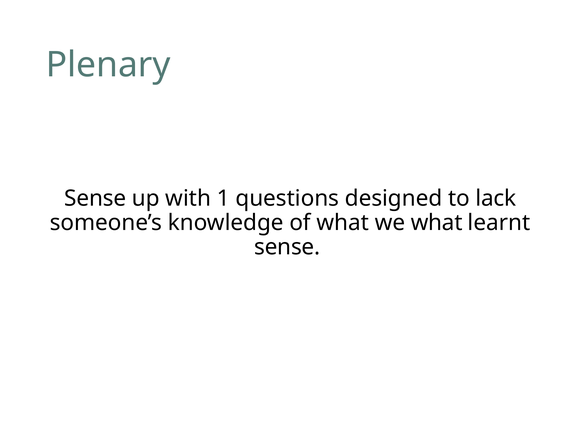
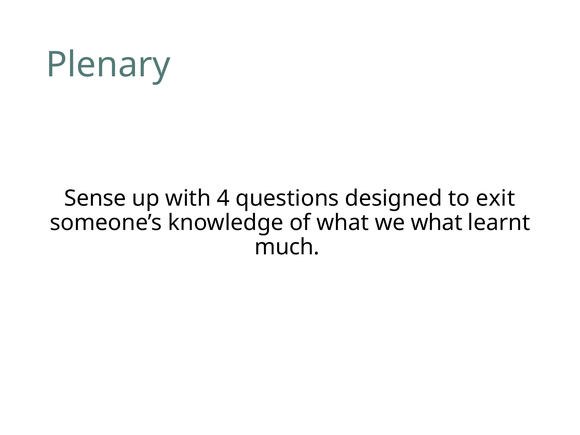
1: 1 -> 4 (223, 198)
lack: lack -> exit (496, 198)
sense: sense -> much (287, 247)
